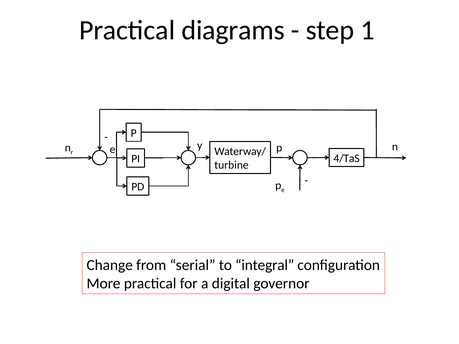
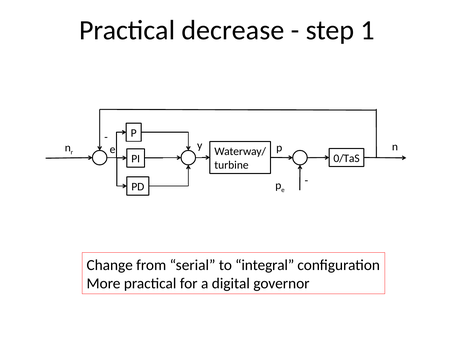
diagrams: diagrams -> decrease (233, 30)
4/TaS: 4/TaS -> 0/TaS (347, 158)
